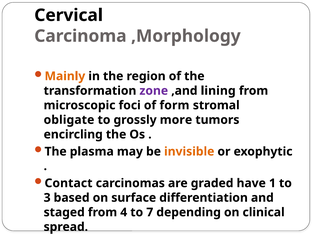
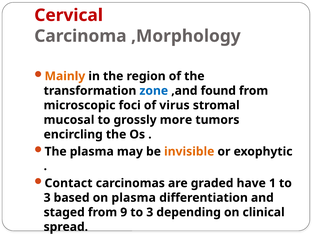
Cervical colour: black -> red (69, 15)
zone colour: purple -> blue (154, 91)
lining: lining -> found (218, 91)
form: form -> virus (174, 105)
obligate: obligate -> mucosal (69, 120)
on surface: surface -> plasma (134, 198)
4: 4 -> 9 (124, 212)
7: 7 -> 3 (150, 212)
